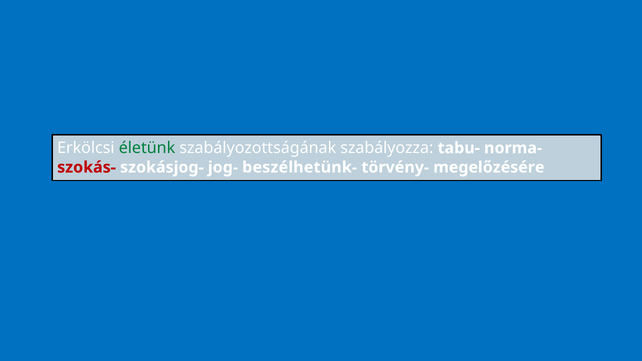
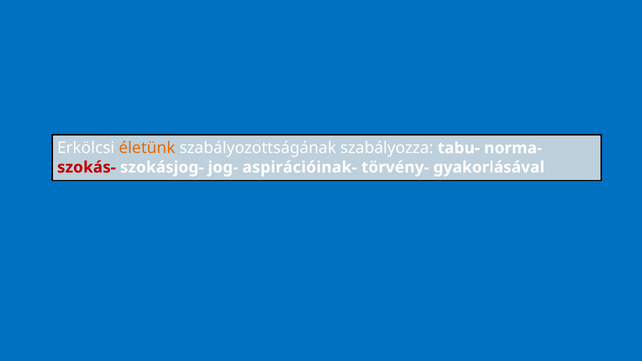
életünk colour: green -> orange (147, 148)
beszélhetünk-: beszélhetünk- -> aspirációinak- (300, 167)
megelőzésére: megelőzésére -> gyakorlásával (489, 167)
